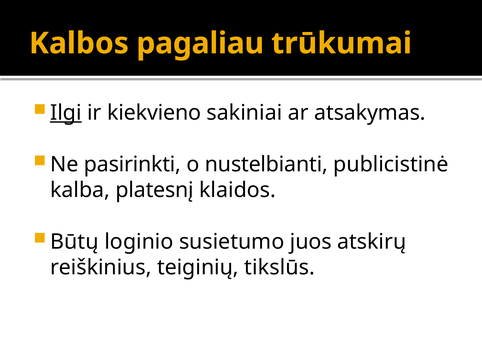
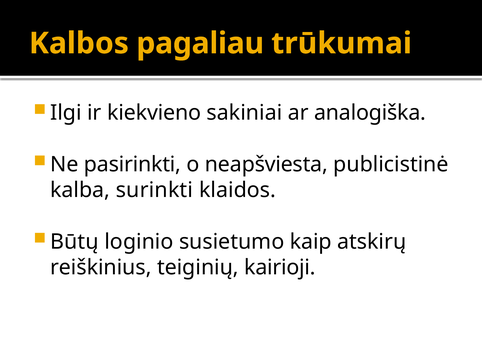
Ilgi underline: present -> none (66, 113)
atsakymas: atsakymas -> analogiška (370, 113)
nustelbianti: nustelbianti -> neapšviesta (266, 164)
platesnį: platesnį -> surinkti (154, 190)
juos: juos -> kaip (311, 241)
tikslūs: tikslūs -> kairioji (280, 267)
